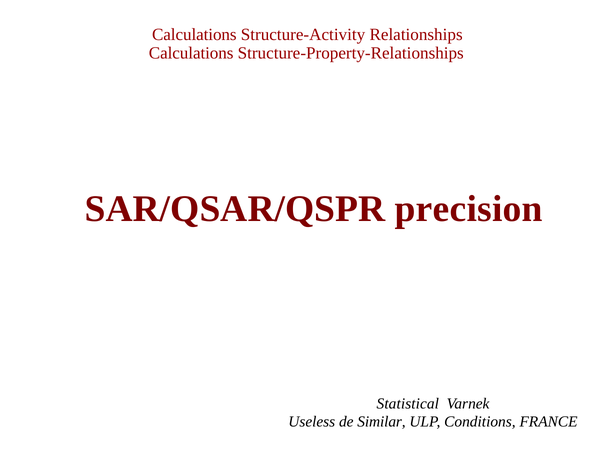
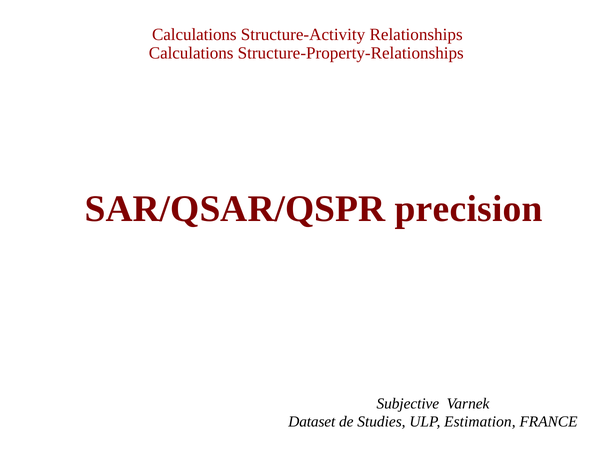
Statistical: Statistical -> Subjective (408, 404)
Useless: Useless -> Dataset (312, 422)
Similar: Similar -> Studies (381, 422)
Conditions: Conditions -> Estimation (480, 422)
